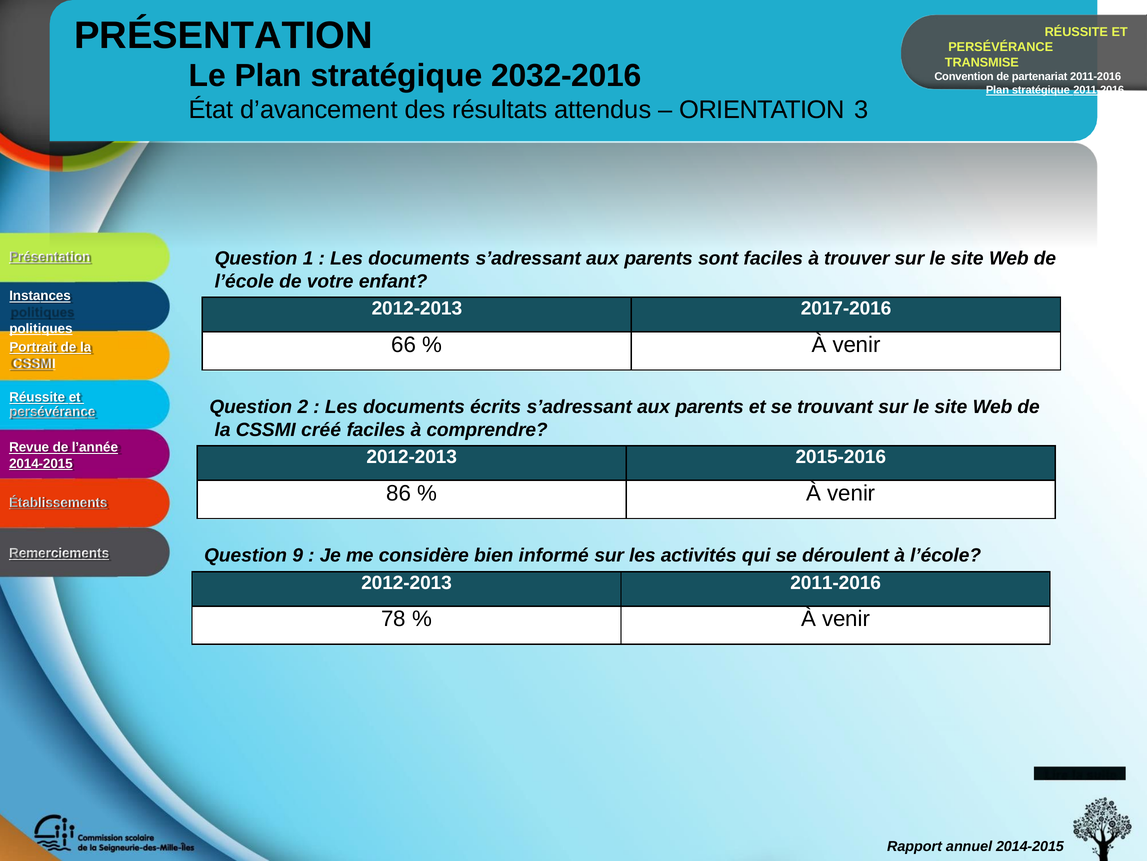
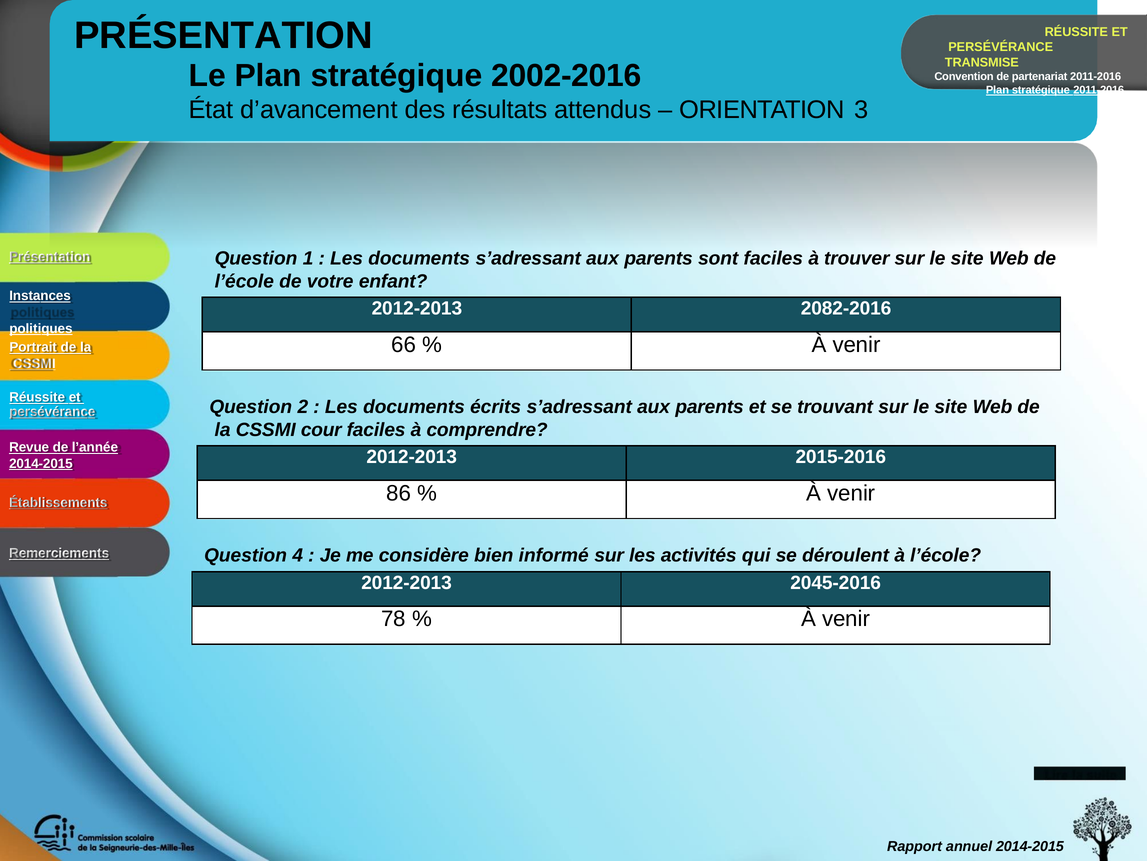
2032-2016: 2032-2016 -> 2002-2016 (566, 76)
2017-2016: 2017-2016 -> 2082-2016 (846, 308)
créé: créé -> cour (321, 430)
9: 9 -> 4 (298, 555)
2012-2013 2011-2016: 2011-2016 -> 2045-2016 (836, 582)
